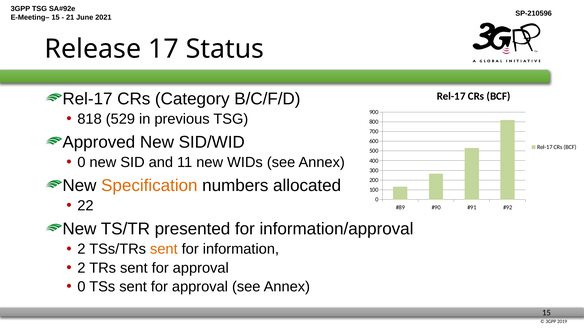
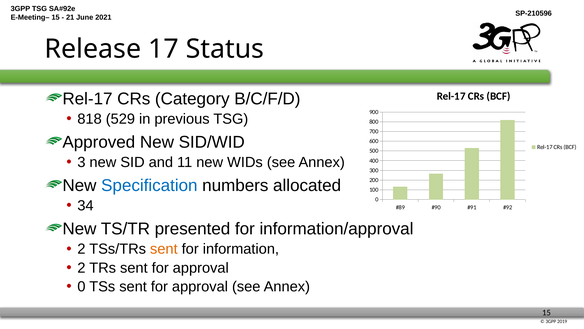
0: 0 -> 3 (81, 162)
Specification colour: orange -> blue (149, 185)
22: 22 -> 34 (85, 205)
